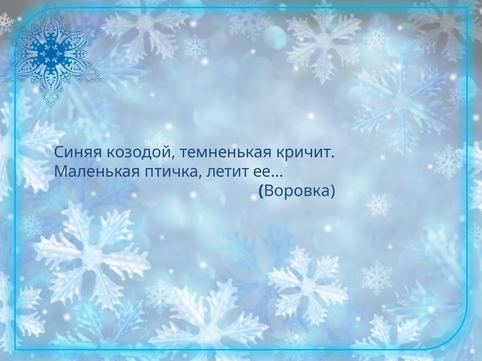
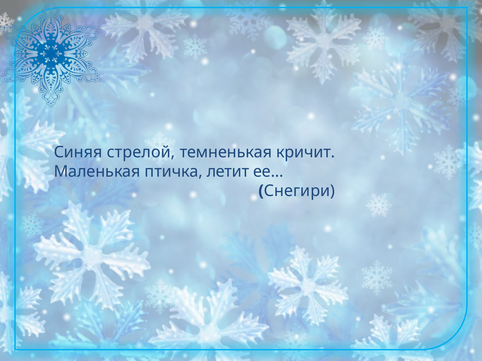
козодой: козодой -> стрелой (141, 152)
Воровка: Воровка -> Снегири (299, 191)
